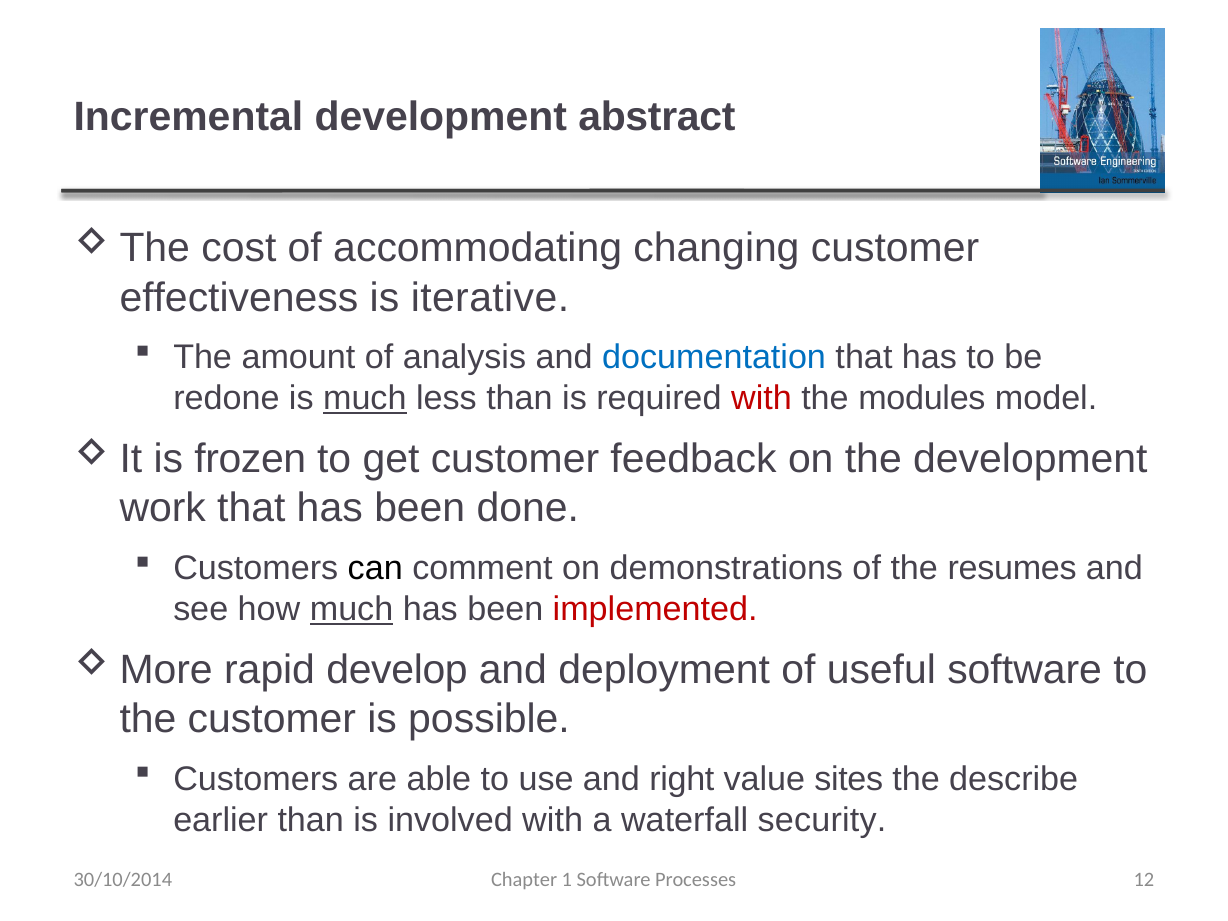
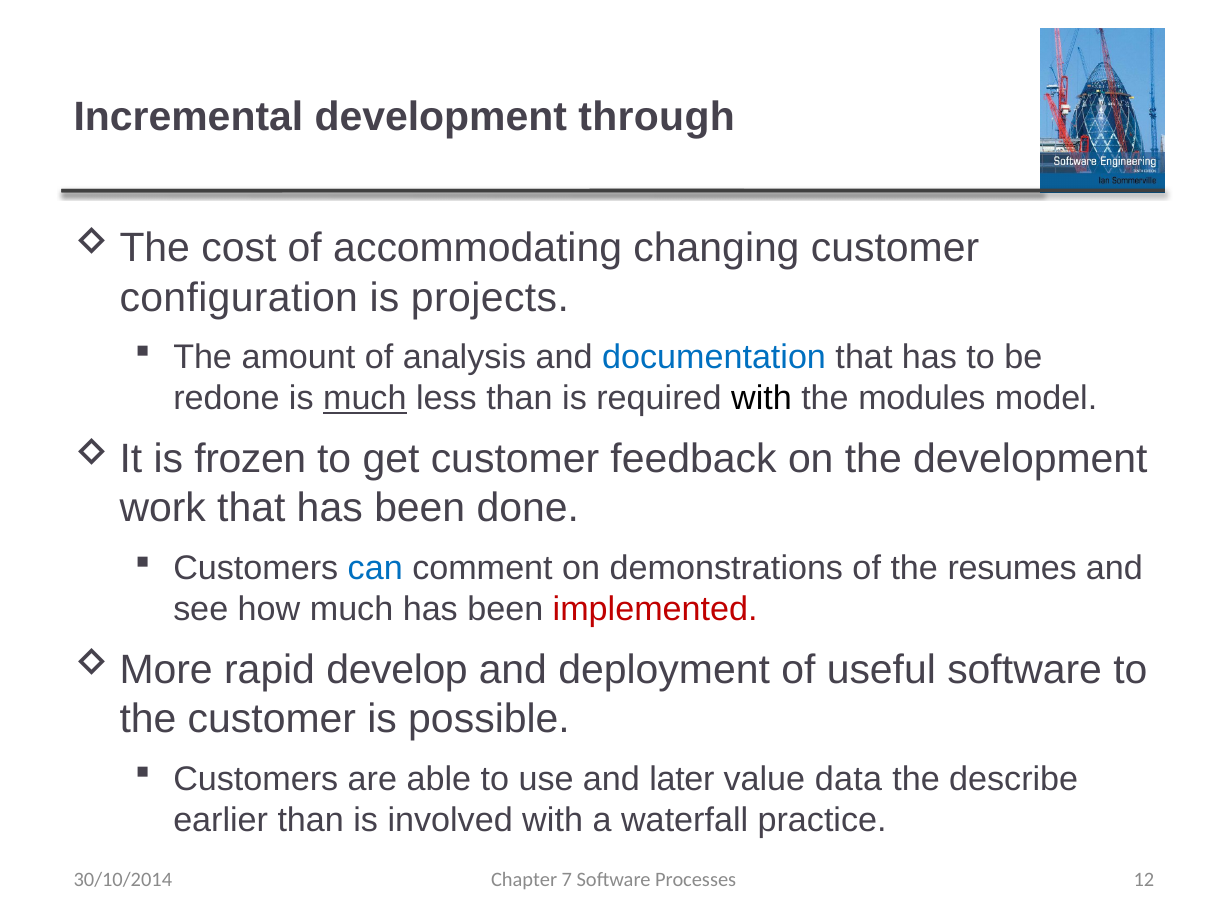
abstract: abstract -> through (657, 116)
effectiveness: effectiveness -> configuration (239, 298)
iterative: iterative -> projects (490, 298)
with colour: red -> black (761, 398)
can colour: black -> blue (375, 568)
much underline: present -> none (352, 609)
right: right -> later (682, 779)
sites: sites -> data (848, 779)
security: security -> practice (822, 820)
1: 1 -> 7 (567, 880)
